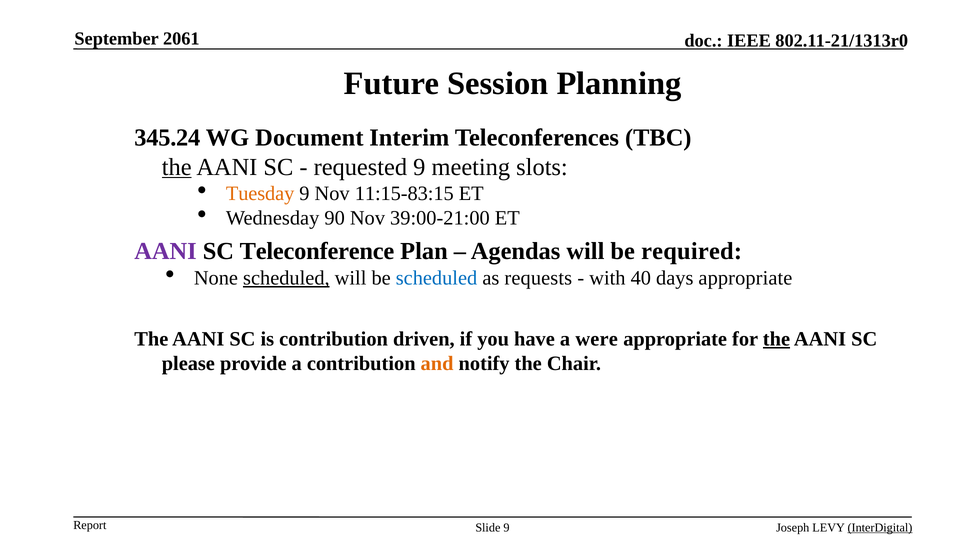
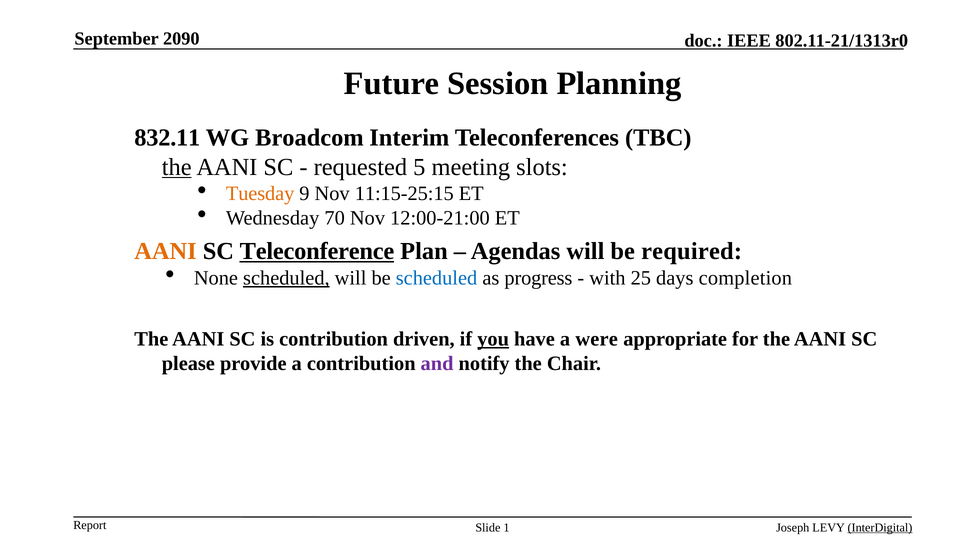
2061: 2061 -> 2090 (181, 39)
345.24: 345.24 -> 832.11 (167, 138)
Document: Document -> Broadcom (309, 138)
requested 9: 9 -> 5 (419, 167)
11:15-83:15: 11:15-83:15 -> 11:15-25:15 (404, 193)
90: 90 -> 70 (335, 218)
39:00-21:00: 39:00-21:00 -> 12:00-21:00 (440, 218)
AANI colour: purple -> orange (166, 251)
Teleconference underline: none -> present (317, 251)
requests: requests -> progress (538, 278)
40: 40 -> 25 (641, 278)
days appropriate: appropriate -> completion (745, 278)
you underline: none -> present (493, 339)
the underline: present -> none (776, 339)
and colour: orange -> purple (437, 363)
Slide 9: 9 -> 1 (507, 527)
